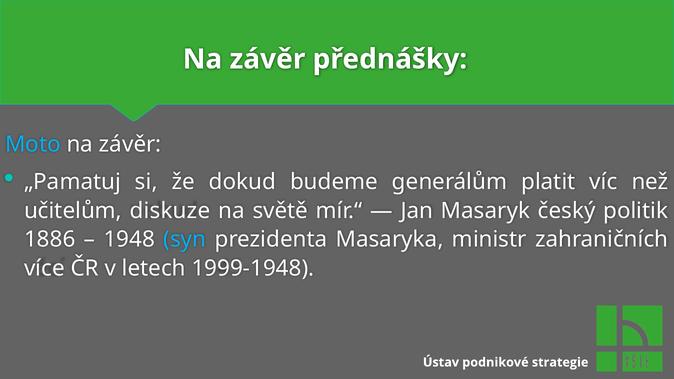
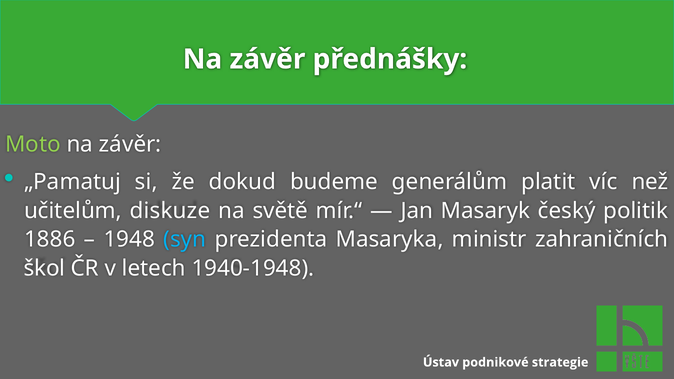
Moto colour: light blue -> light green (33, 144)
více: více -> škol (44, 268)
1999-1948: 1999-1948 -> 1940-1948 (253, 268)
